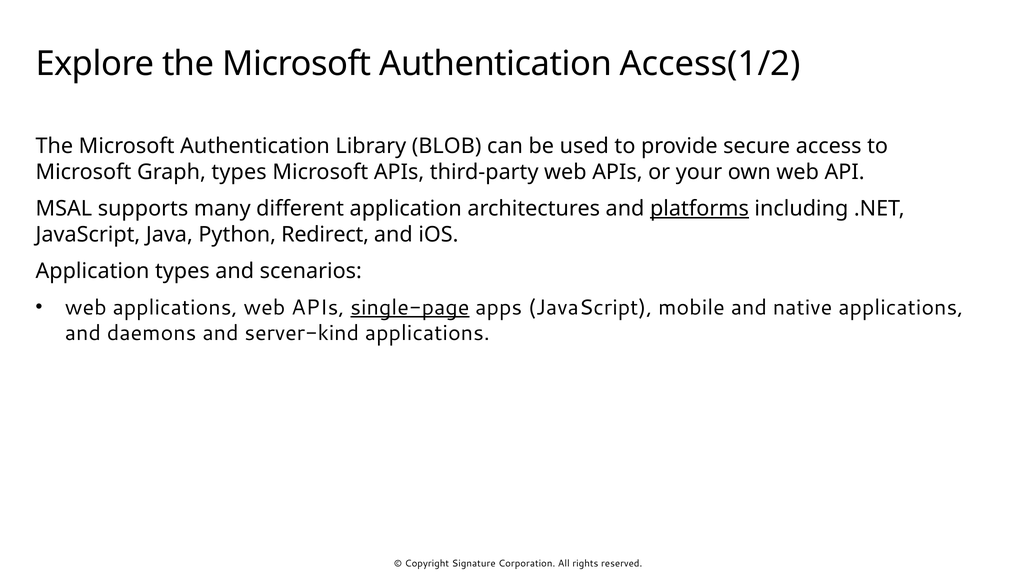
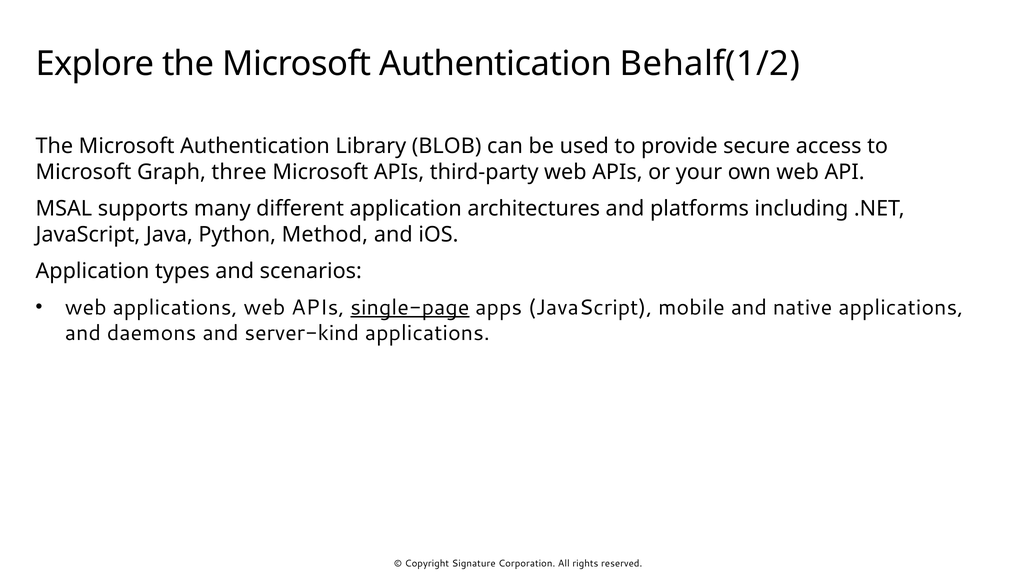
Access(1/2: Access(1/2 -> Behalf(1/2 (710, 64)
Graph types: types -> three (239, 172)
platforms underline: present -> none (699, 208)
Redirect: Redirect -> Method (325, 234)
